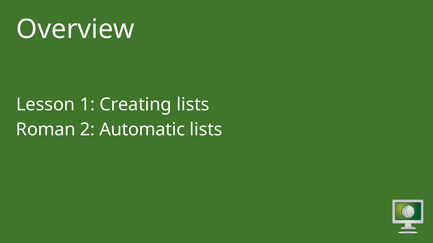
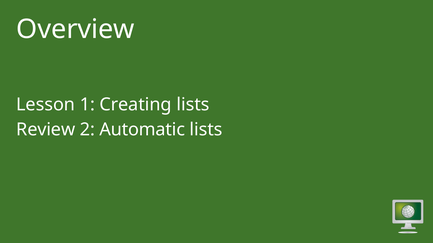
Roman: Roman -> Review (46, 130)
